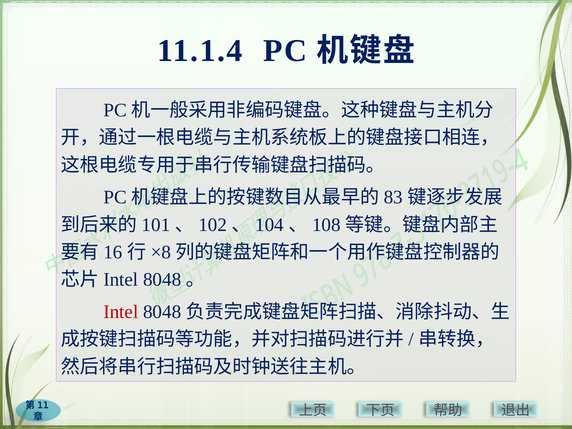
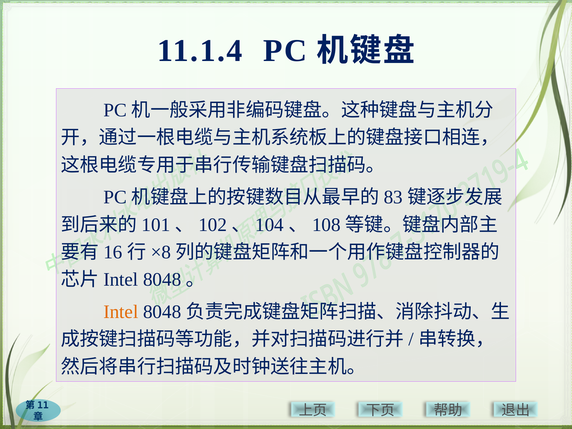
Intel colour: red -> orange (121, 312)
